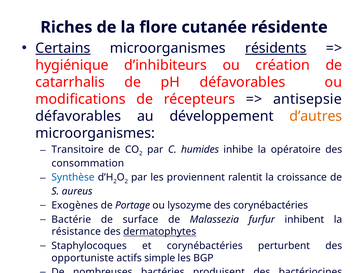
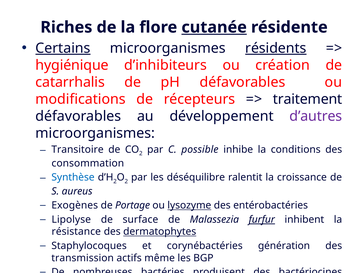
cutanée underline: none -> present (214, 27)
antisepsie: antisepsie -> traitement (308, 99)
d’autres colour: orange -> purple (316, 116)
humides: humides -> possible (200, 149)
opératoire: opératoire -> conditions (296, 149)
proviennent: proviennent -> déséquilibre (196, 177)
lysozyme underline: none -> present (189, 205)
des corynébactéries: corynébactéries -> entérobactéries (271, 205)
Bactérie: Bactérie -> Lipolyse (71, 220)
furfur underline: none -> present (262, 220)
perturbent: perturbent -> génération (284, 246)
opportuniste: opportuniste -> transmission (83, 258)
simple: simple -> même (160, 258)
